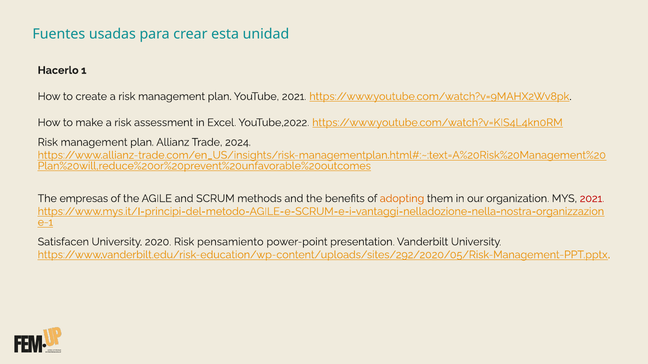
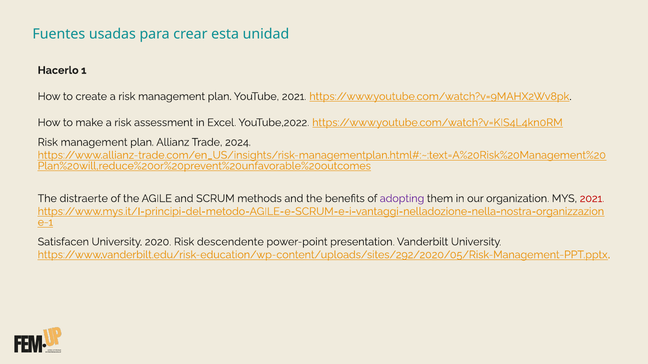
empresas: empresas -> distraerte (84, 199)
adopting colour: orange -> purple (402, 199)
pensamiento: pensamiento -> descendente (230, 242)
